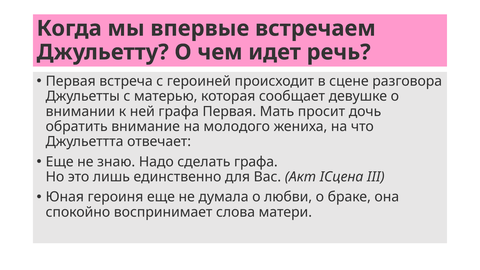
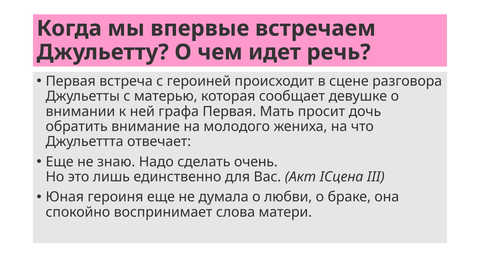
сделать графа: графа -> очень (256, 162)
